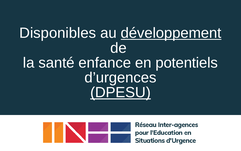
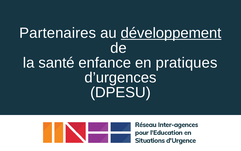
Disponibles: Disponibles -> Partenaires (58, 33)
potentiels: potentiels -> pratiques (187, 63)
DPESU underline: present -> none (120, 92)
